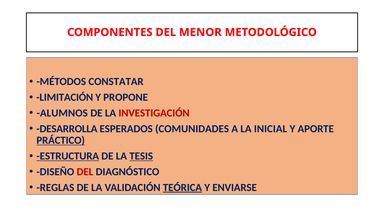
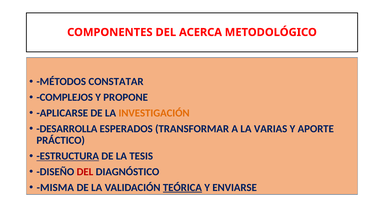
MENOR: MENOR -> ACERCA (201, 32)
LIMITACIÓN: LIMITACIÓN -> COMPLEJOS (65, 97)
ALUMNOS: ALUMNOS -> APLICARSE (62, 113)
INVESTIGACIÓN colour: red -> orange (154, 113)
COMUNIDADES: COMUNIDADES -> TRANSFORMAR (192, 129)
INICIAL: INICIAL -> VARIAS (271, 129)
PRÁCTICO underline: present -> none (61, 140)
TESIS underline: present -> none (141, 156)
REGLAS: REGLAS -> MISMA (55, 187)
